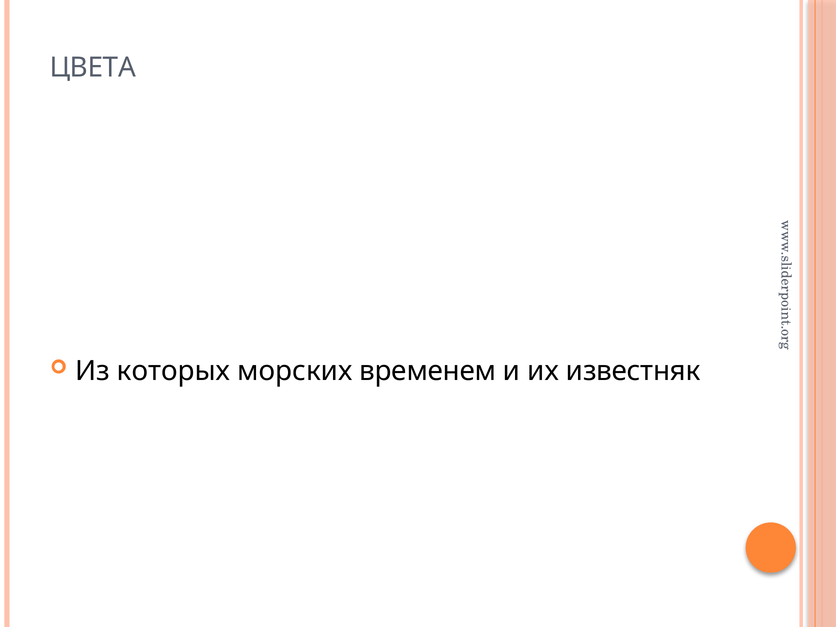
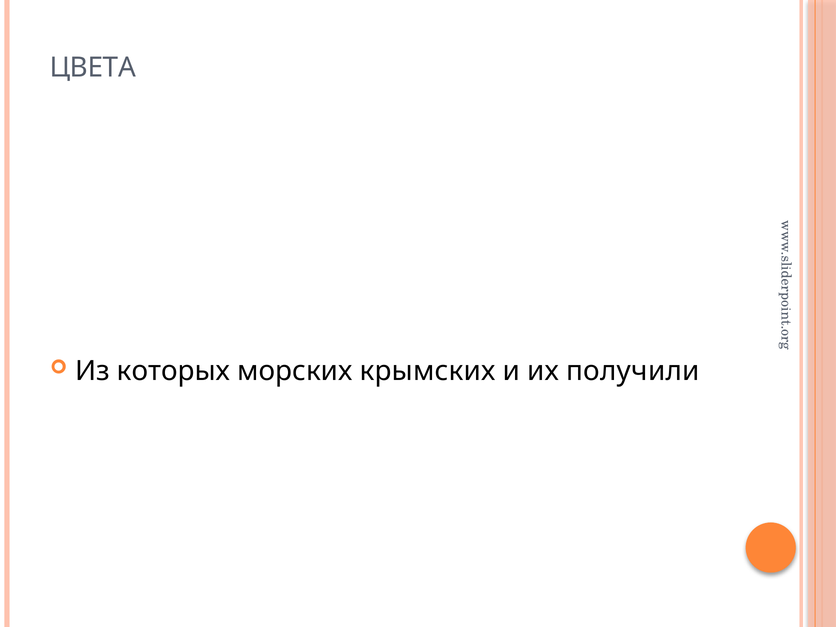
временем: временем -> крымских (427, 371)
известняк: известняк -> получили (633, 371)
